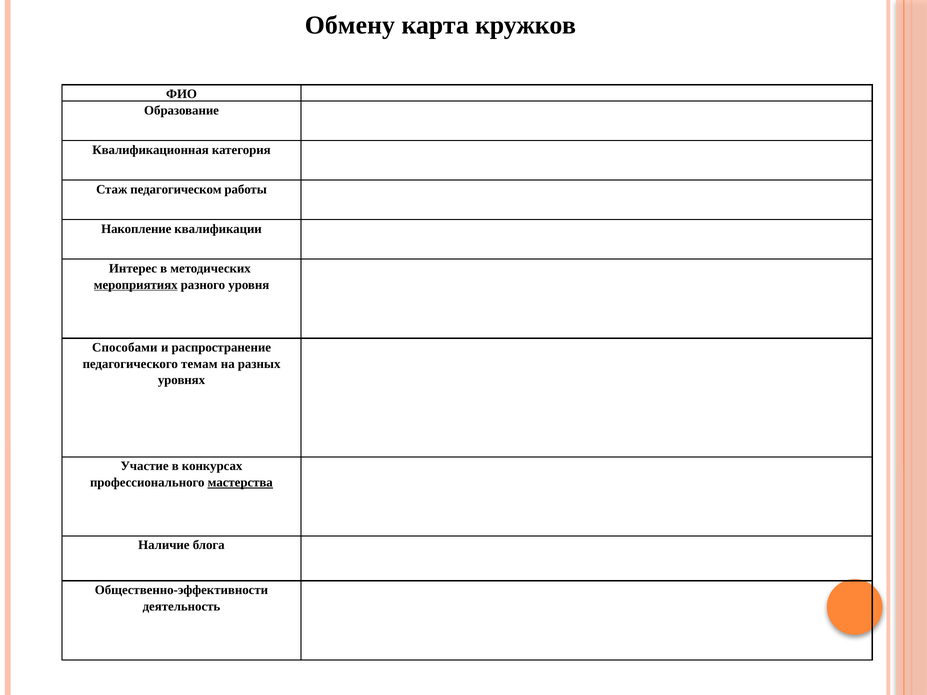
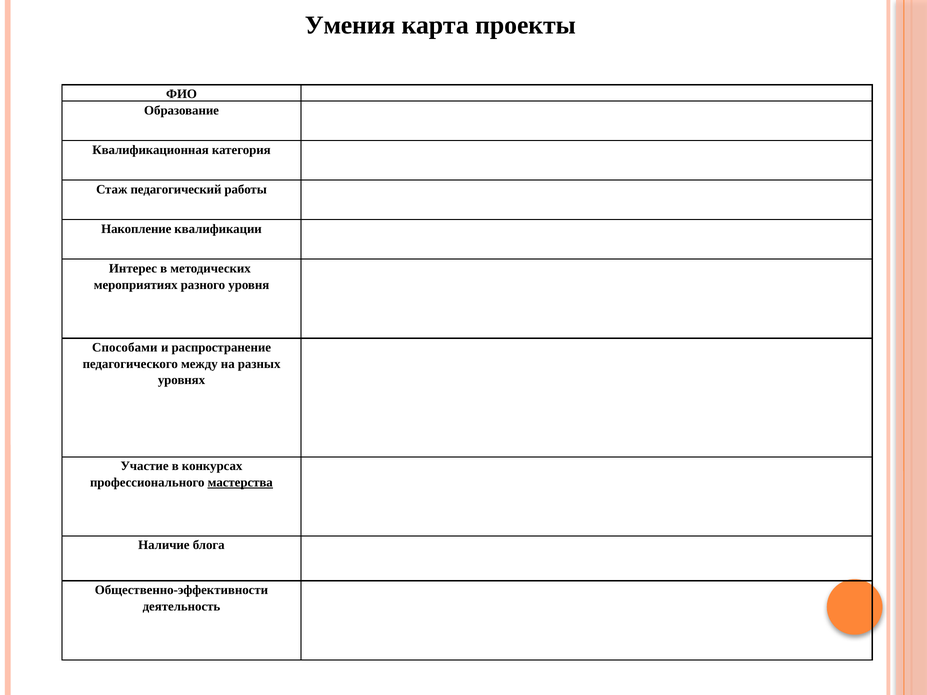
Обмену: Обмену -> Умения (350, 25)
кружков: кружков -> проекты (525, 25)
педагогическом: педагогическом -> педагогический (176, 190)
мероприятиях underline: present -> none (136, 285)
темам: темам -> между (199, 364)
